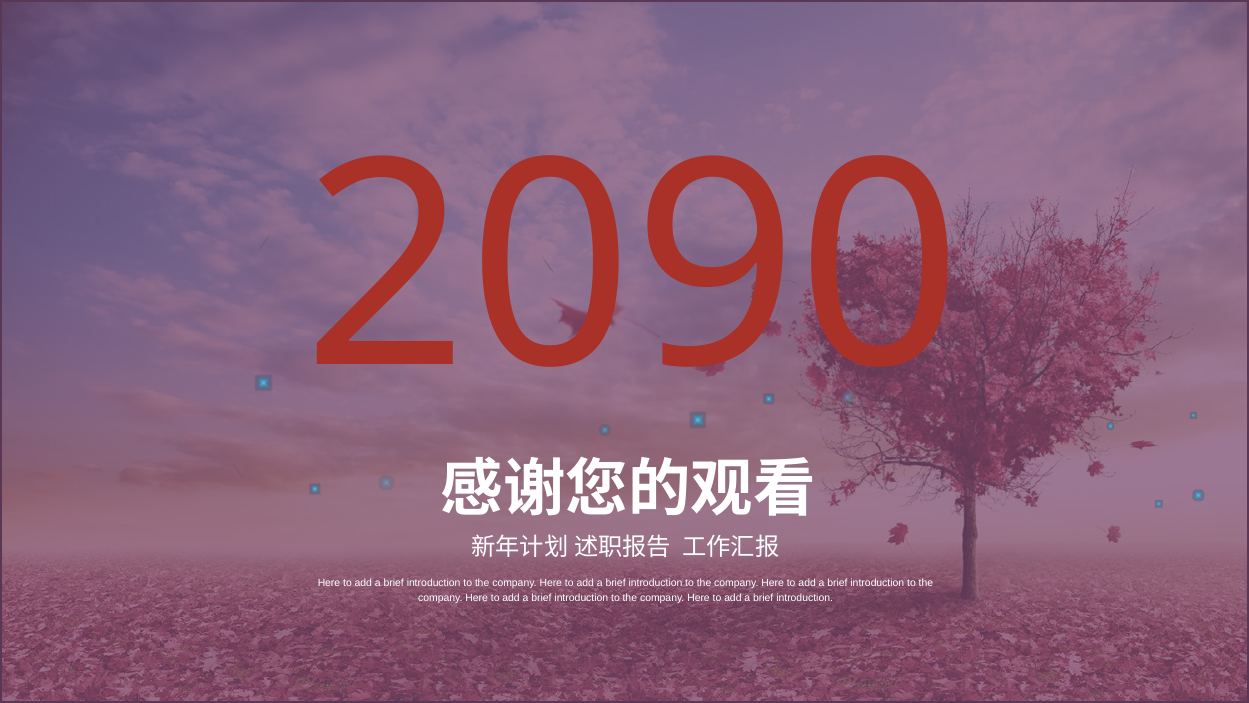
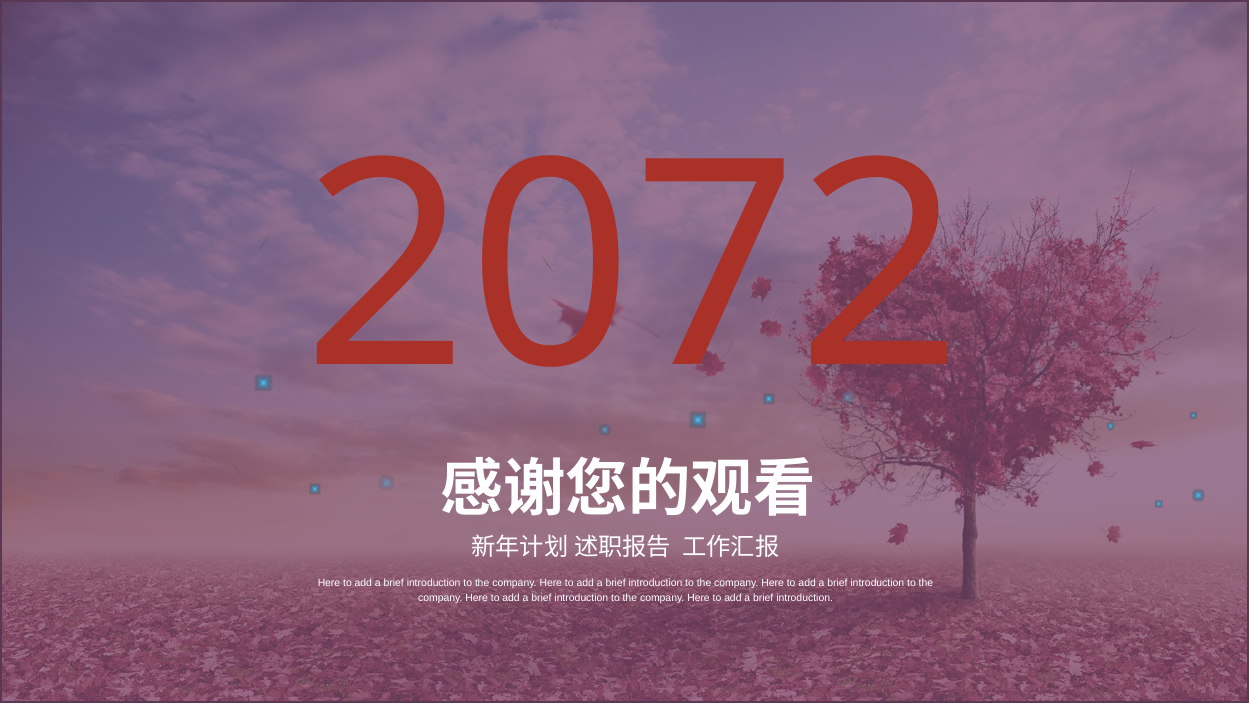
2090: 2090 -> 2072 (633, 269)
